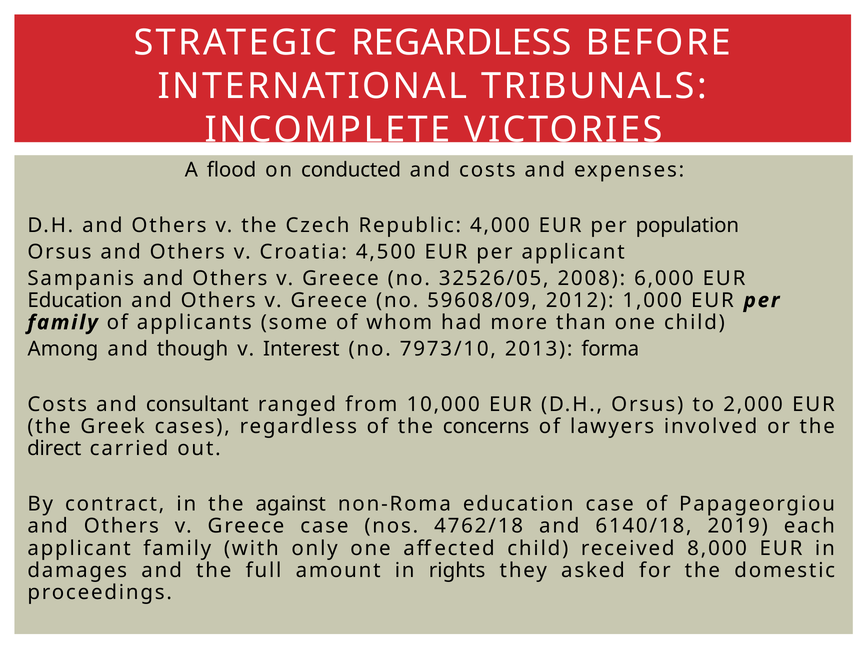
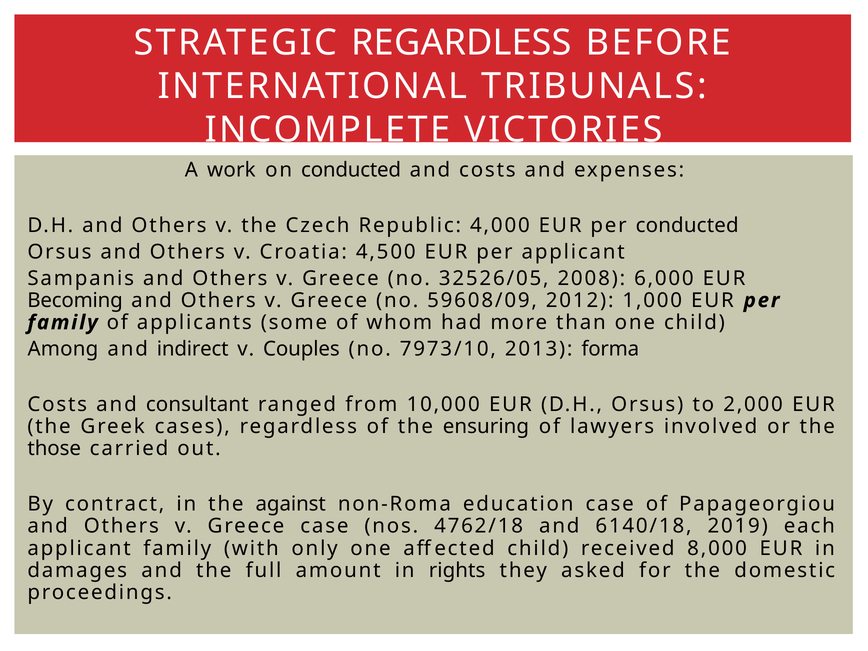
flood: flood -> work (231, 170)
per population: population -> conducted (687, 225)
Education: Education -> Becoming (75, 300)
though: though -> indirect (193, 349)
Interest: Interest -> Couples (301, 349)
concerns: concerns -> ensuring (486, 426)
direct: direct -> those (54, 449)
